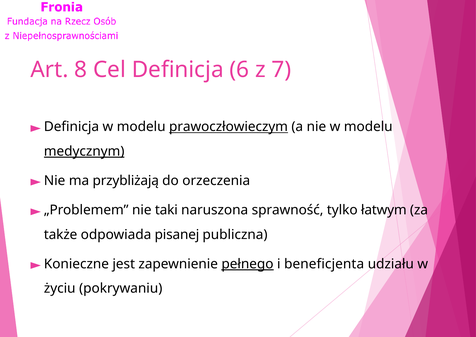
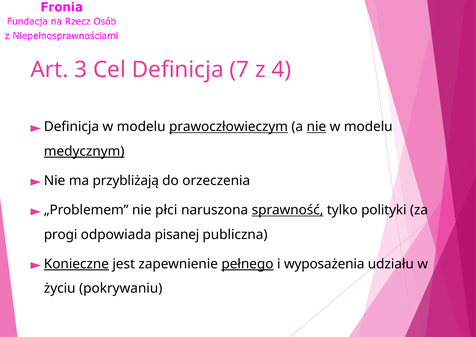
8: 8 -> 3 (81, 70)
6: 6 -> 7 (239, 70)
7: 7 -> 4 (281, 70)
nie underline: none -> present (316, 127)
taki: taki -> płci (166, 210)
sprawność underline: none -> present (288, 210)
łatwym: łatwym -> polityki (384, 210)
także: także -> progi (61, 234)
Konieczne underline: none -> present (76, 264)
beneficjenta: beneficjenta -> wyposażenia (324, 264)
